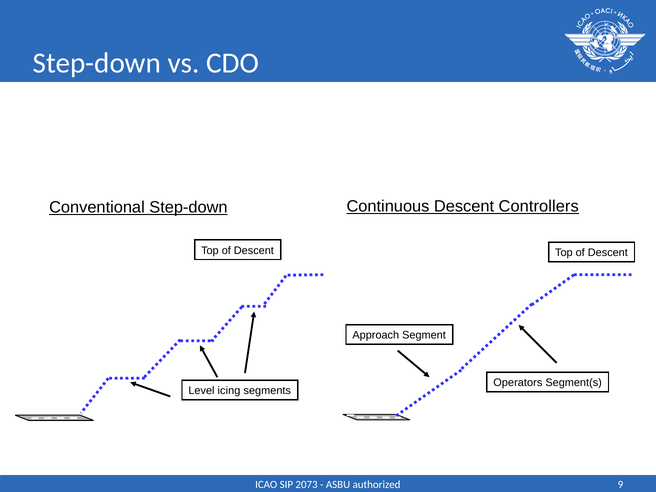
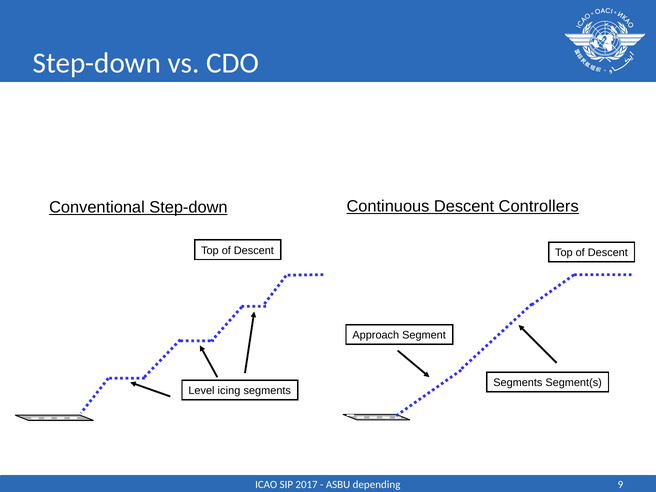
Operators: Operators -> Segments (518, 383)
2073: 2073 -> 2017 (307, 484)
authorized: authorized -> depending (377, 484)
